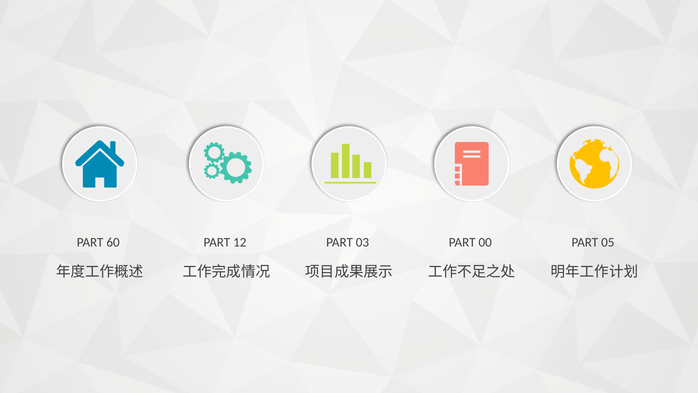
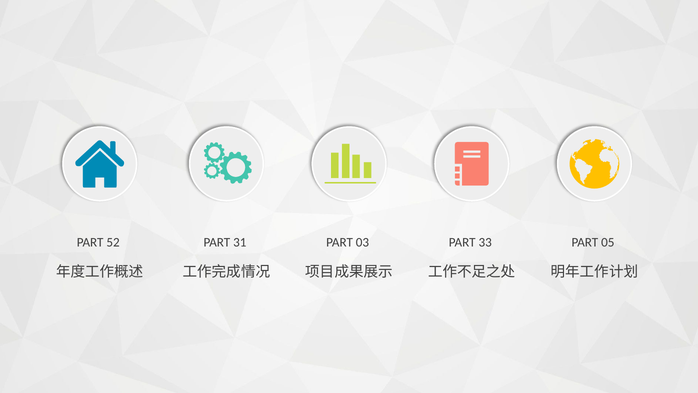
60: 60 -> 52 (113, 242)
12: 12 -> 31 (240, 242)
00: 00 -> 33 (485, 242)
